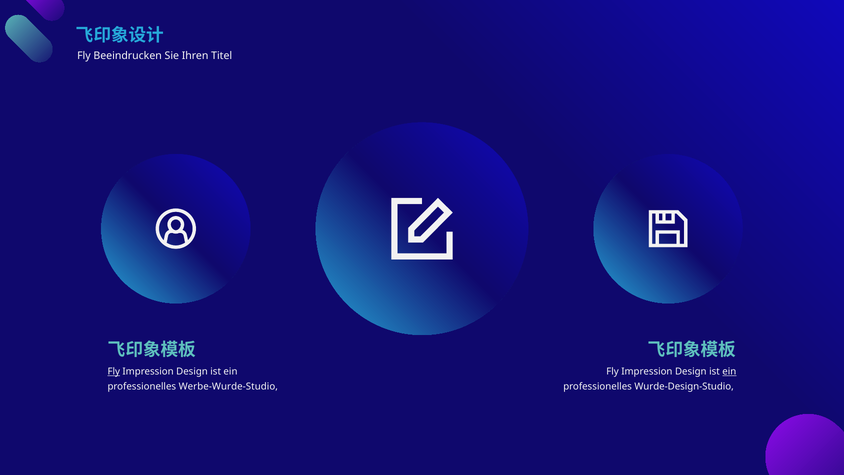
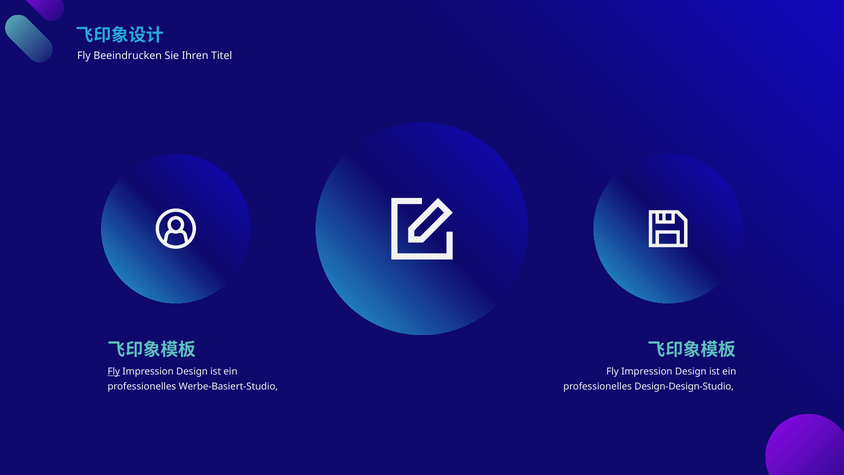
ein underline: present -> none (729, 371)
Werbe-Wurde-Studio: Werbe-Wurde-Studio -> Werbe-Basiert-Studio (228, 386)
Wurde-Design-Studio: Wurde-Design-Studio -> Design-Design-Studio (684, 386)
